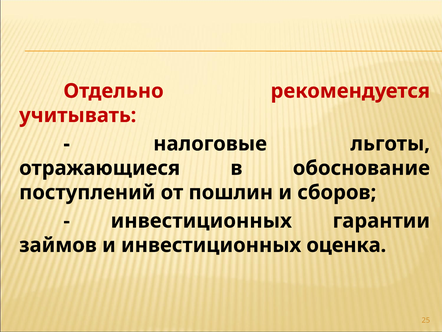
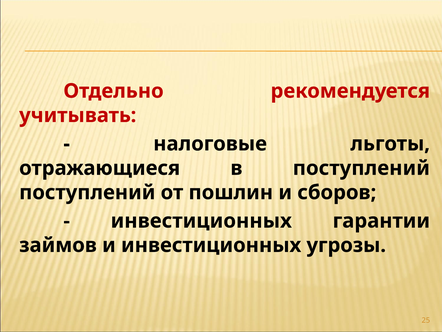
в обоснование: обоснование -> поступлений (361, 168)
оценка: оценка -> угрозы (346, 245)
